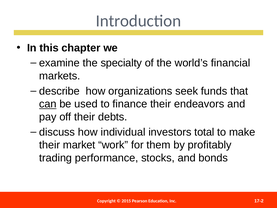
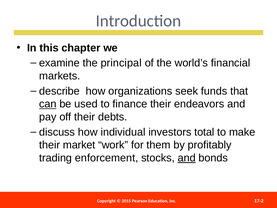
specialty: specialty -> principal (121, 63)
performance: performance -> enforcement (107, 158)
and underline: none -> present (187, 158)
